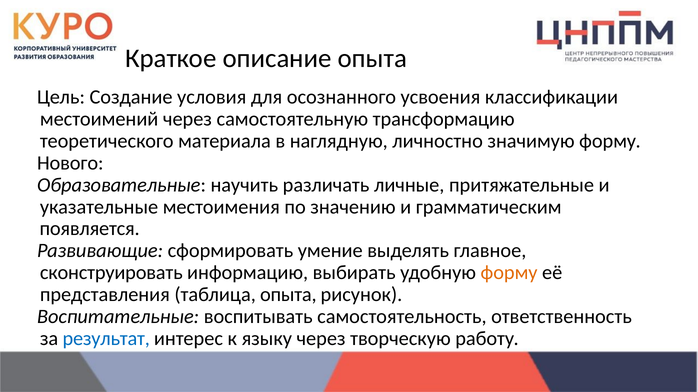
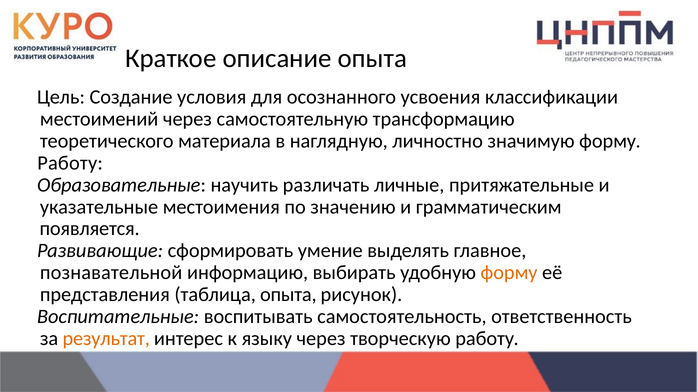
Нового: Нового -> Работу (70, 163)
сконструировать: сконструировать -> познавательной (111, 273)
результат colour: blue -> orange (106, 339)
